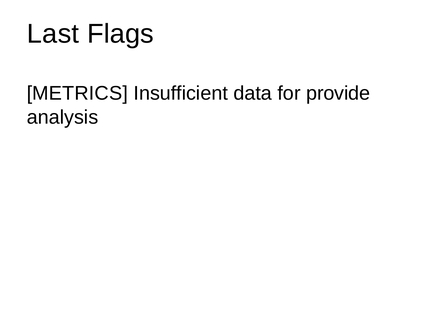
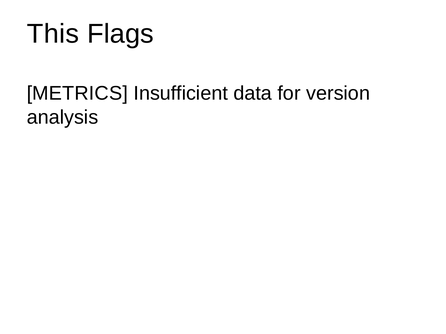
Last: Last -> This (53, 34)
provide: provide -> version (338, 94)
